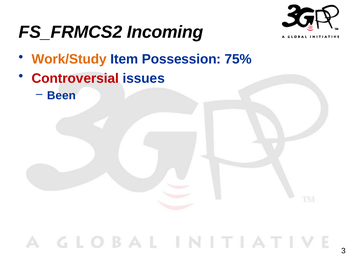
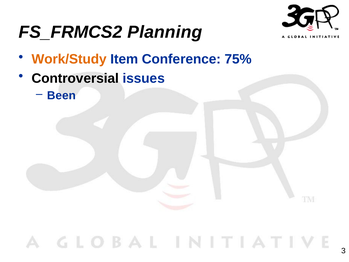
Incoming: Incoming -> Planning (165, 32)
Possession: Possession -> Conference (181, 59)
Controversial colour: red -> black (75, 78)
